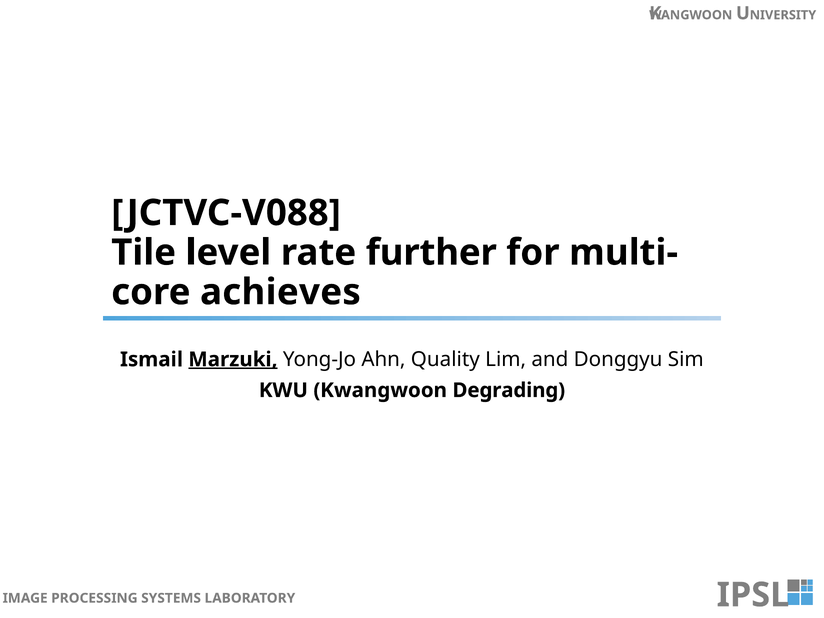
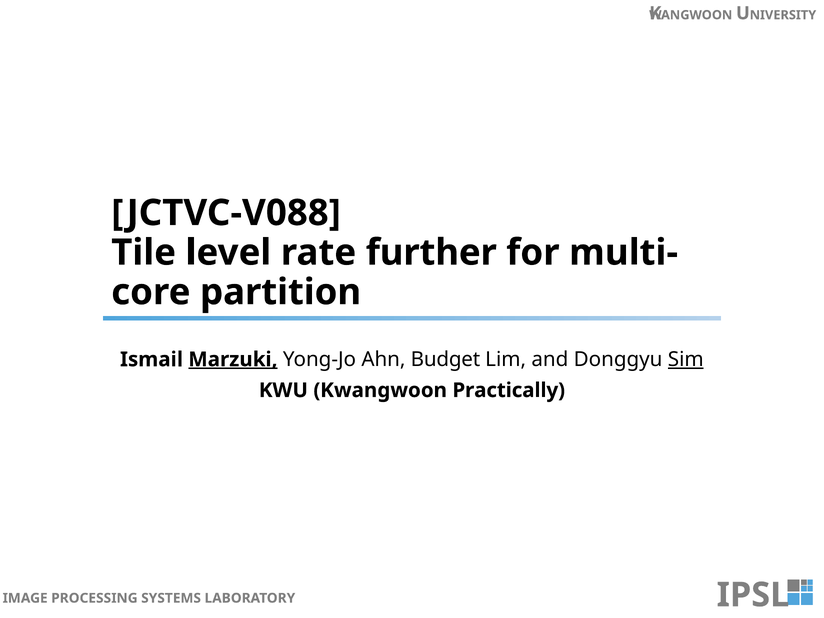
achieves: achieves -> partition (281, 292)
Quality: Quality -> Budget (445, 359)
Sim underline: none -> present (686, 359)
Degrading: Degrading -> Practically (509, 390)
